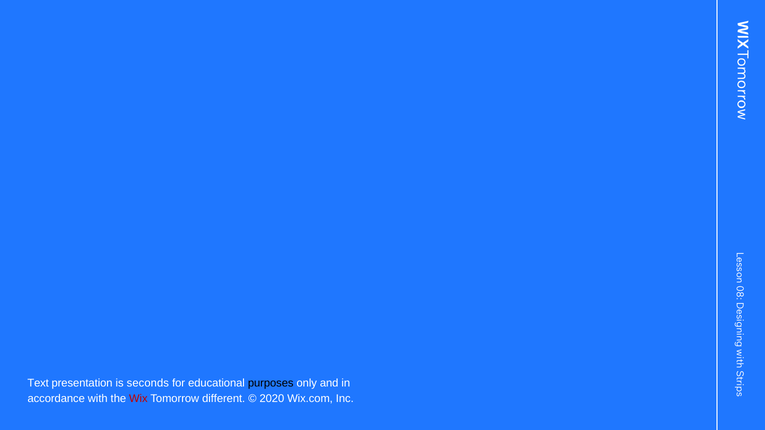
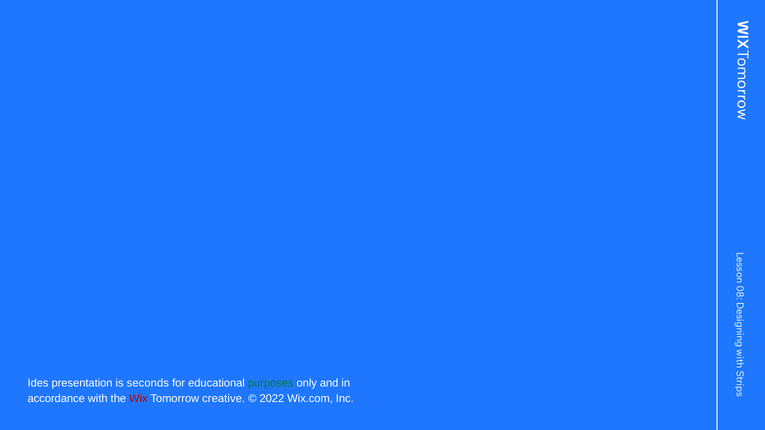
Text: Text -> Ides (38, 383)
purposes colour: black -> green (271, 383)
different: different -> creative (224, 399)
2020: 2020 -> 2022 (272, 399)
